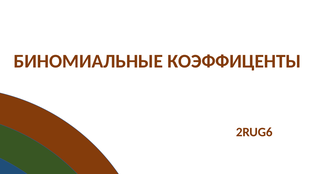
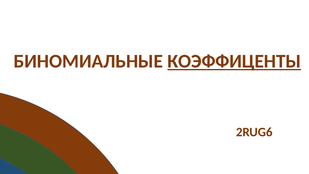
КОЭФФИЦЕНТЫ underline: none -> present (234, 61)
